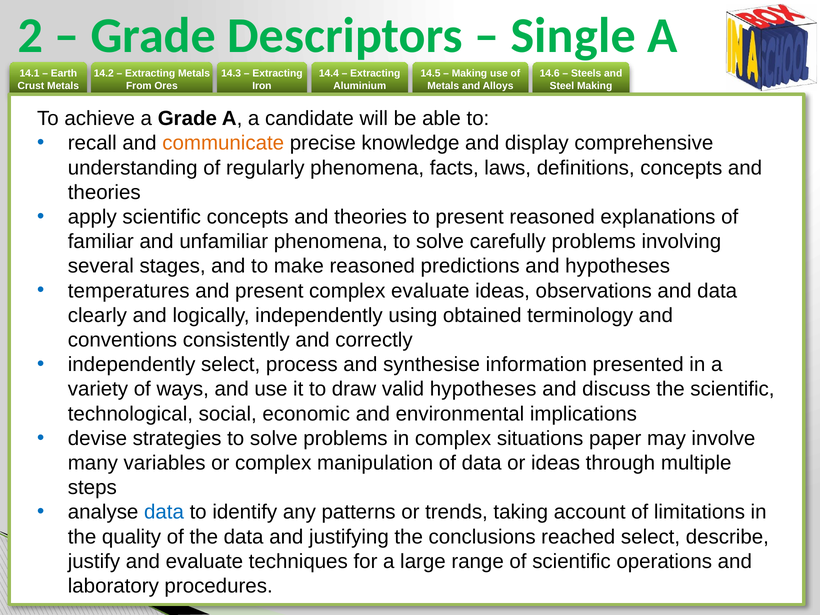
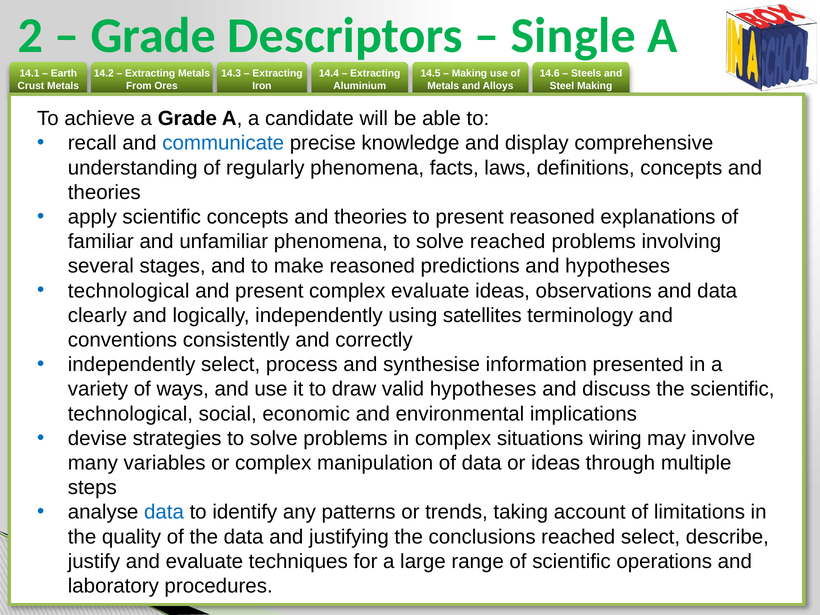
communicate colour: orange -> blue (223, 143)
solve carefully: carefully -> reached (508, 242)
temperatures: temperatures -> technological (129, 291)
obtained: obtained -> satellites (482, 315)
paper: paper -> wiring (615, 438)
